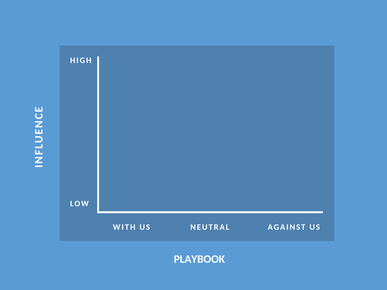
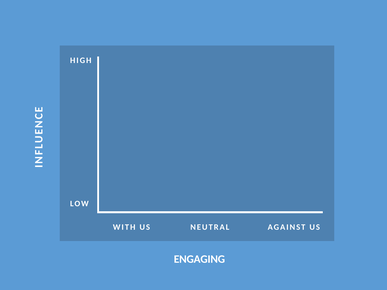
PLAYBOOK: PLAYBOOK -> ENGAGING (199, 259)
